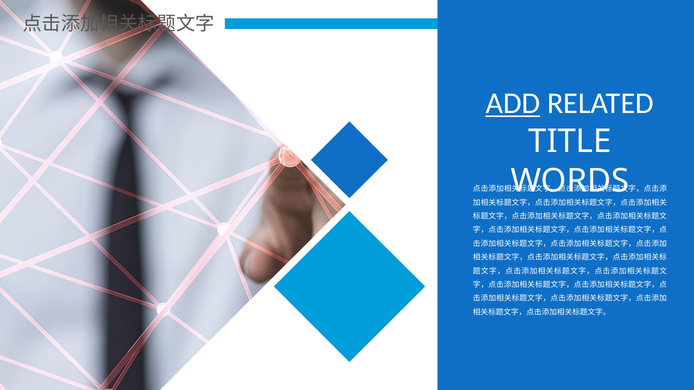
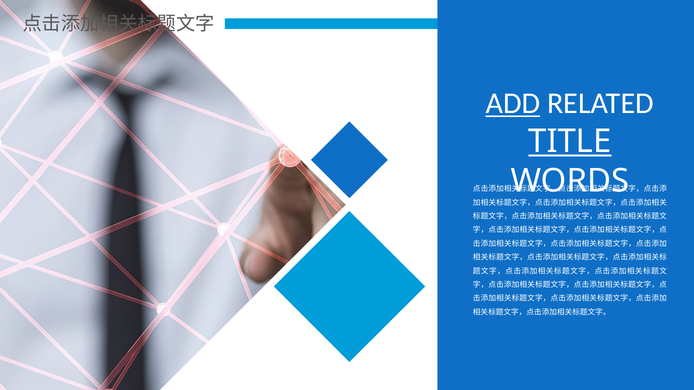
TITLE underline: none -> present (570, 141)
